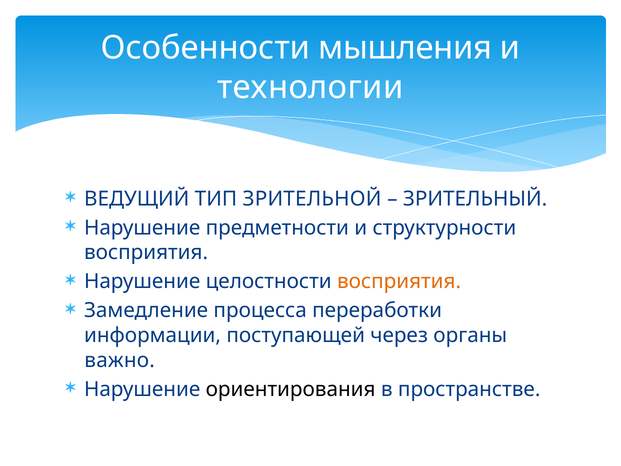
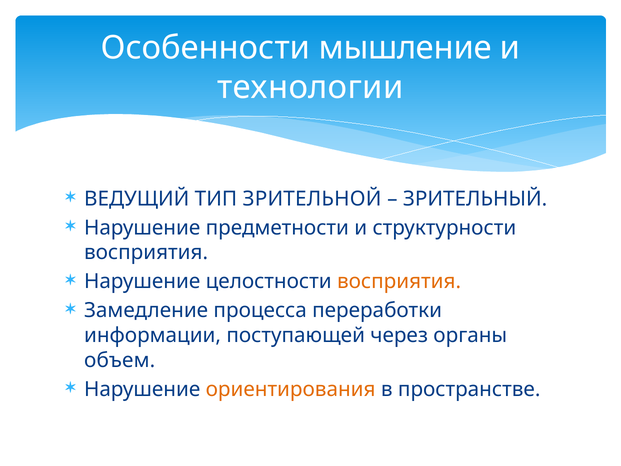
мышления: мышления -> мышление (405, 48)
важно: важно -> объем (120, 360)
ориентирования colour: black -> orange (291, 389)
